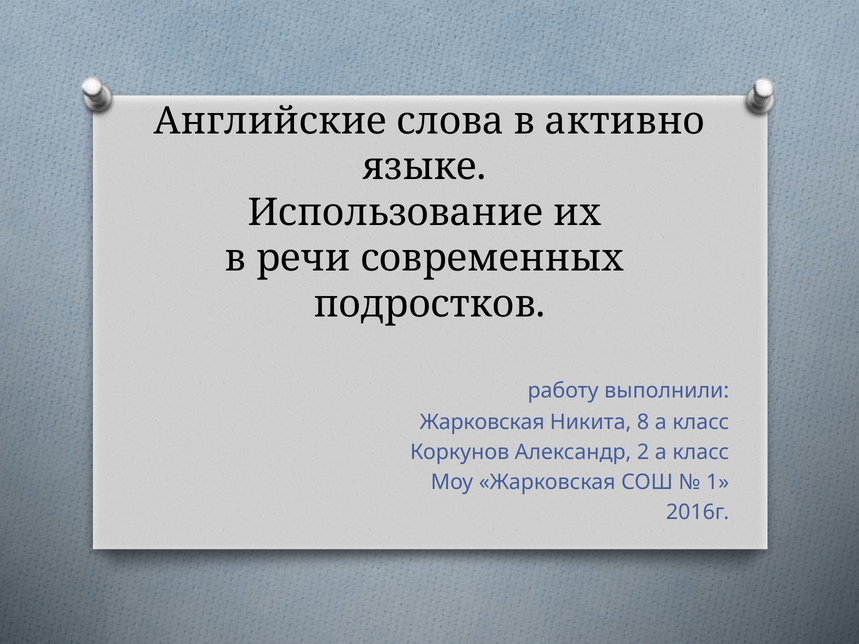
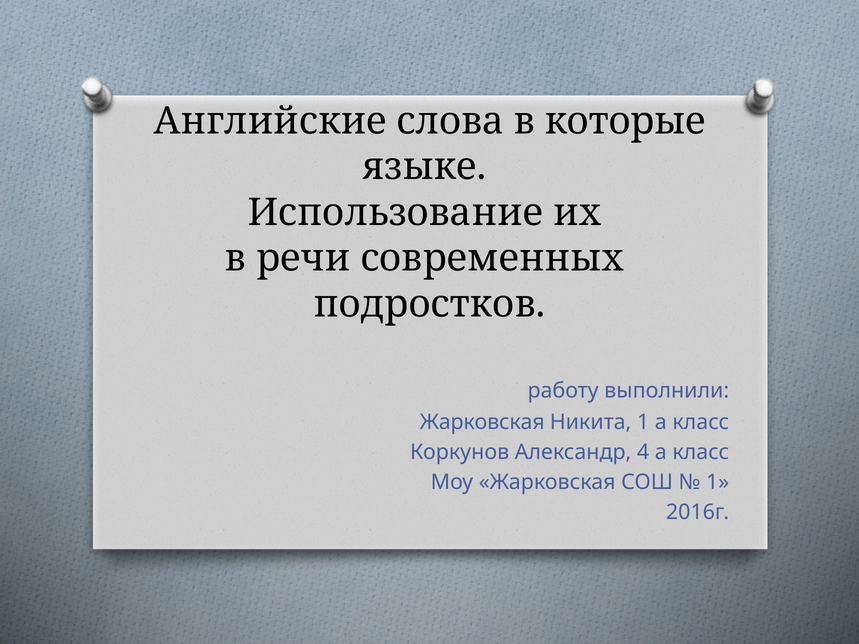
активно: активно -> которые (625, 121)
Никита 8: 8 -> 1 (643, 422)
2: 2 -> 4 (643, 452)
